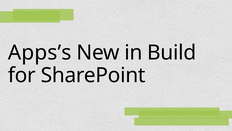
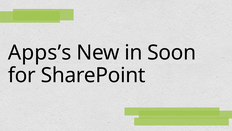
Build: Build -> Soon (172, 52)
